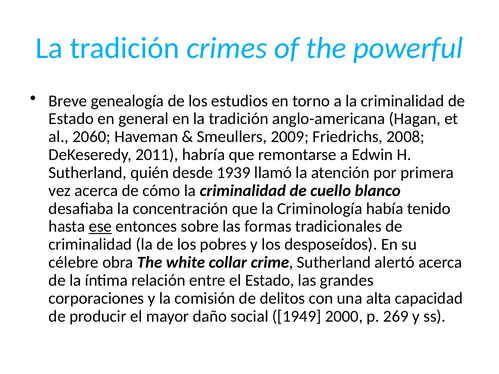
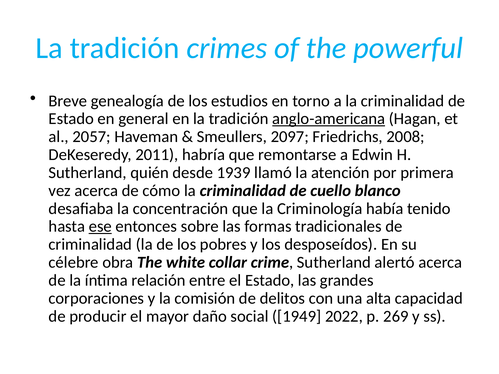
anglo-americana underline: none -> present (329, 119)
2060: 2060 -> 2057 (92, 137)
2009: 2009 -> 2097 (290, 137)
2000: 2000 -> 2022 (344, 316)
